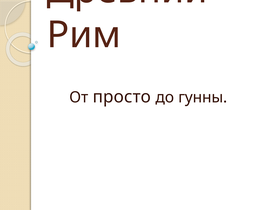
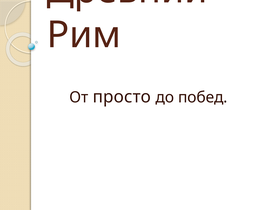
гунны: гунны -> побед (203, 97)
